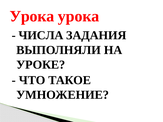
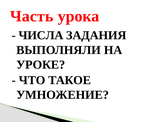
Урока: Урока -> Часть (32, 16)
